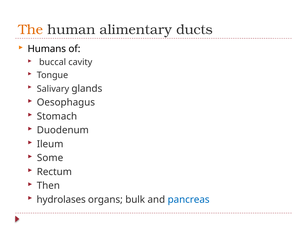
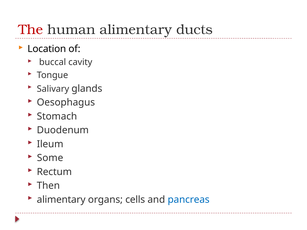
The colour: orange -> red (31, 30)
Humans: Humans -> Location (47, 49)
hydrolases: hydrolases -> alimentary (61, 200)
bulk: bulk -> cells (135, 200)
